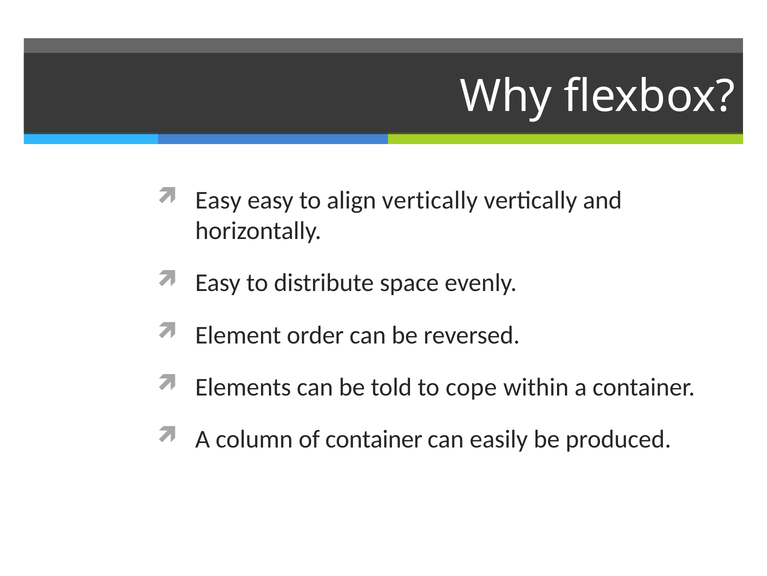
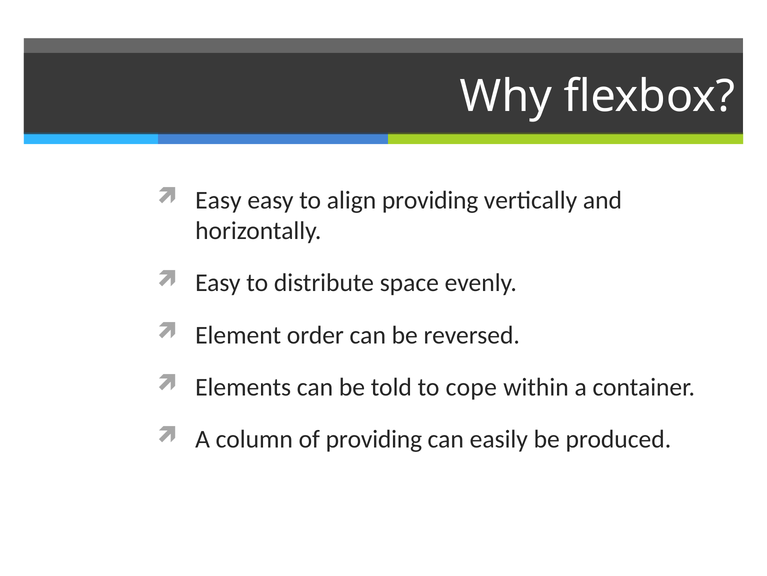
align vertically: vertically -> providing (430, 200)
of container: container -> providing (374, 439)
